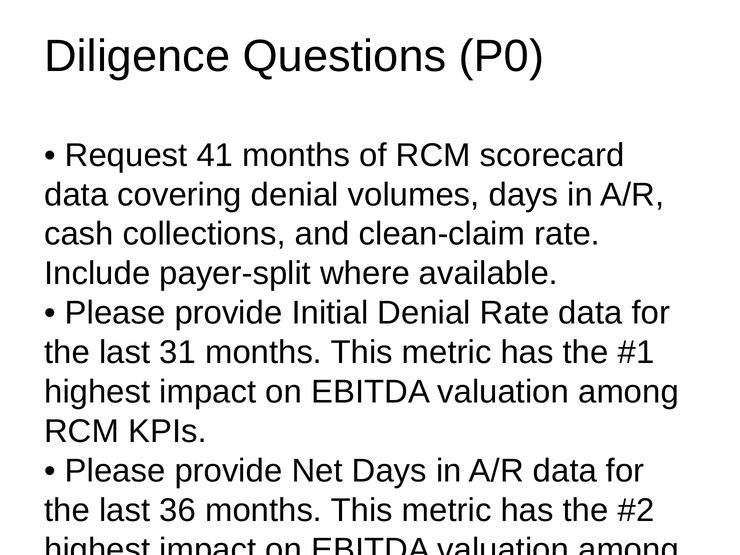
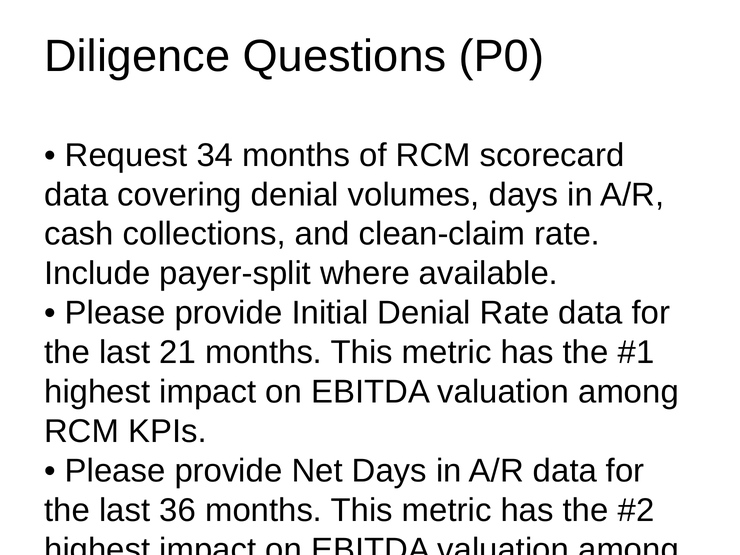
41: 41 -> 34 (215, 155)
31: 31 -> 21 (178, 353)
